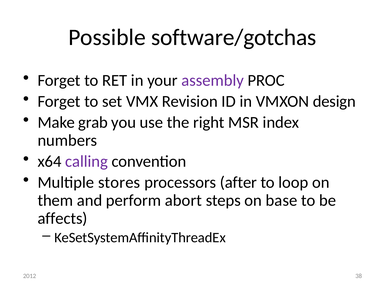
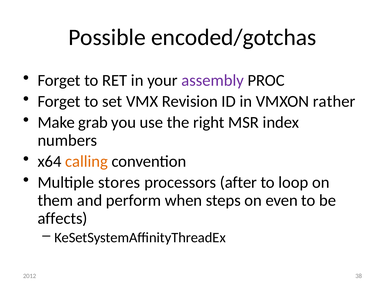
software/gotchas: software/gotchas -> encoded/gotchas (234, 37)
design: design -> rather (334, 101)
calling colour: purple -> orange (87, 161)
abort: abort -> when (183, 200)
base: base -> even (282, 200)
